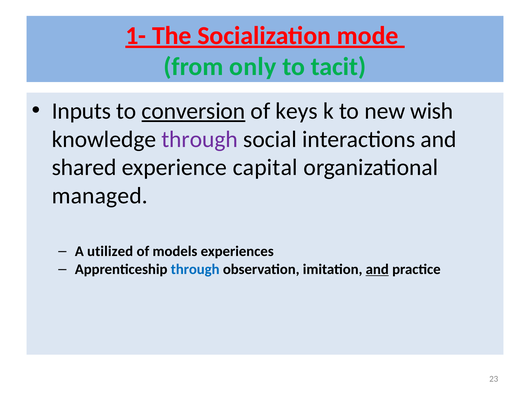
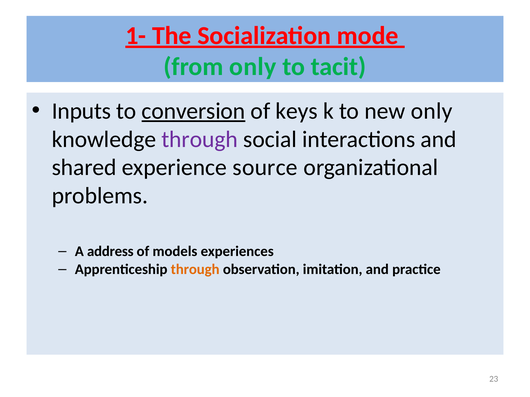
new wish: wish -> only (432, 111)
capital: capital -> source (265, 168)
managed: managed -> problems (100, 196)
utilized: utilized -> address (110, 252)
through colour: blue -> orange (195, 270)
and underline: present -> none (377, 270)
